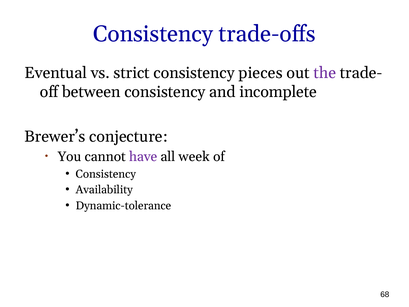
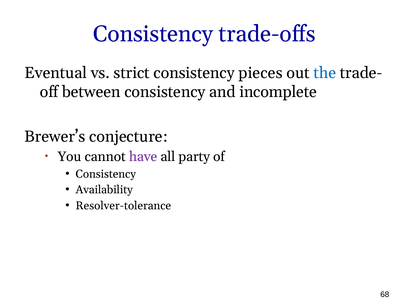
the colour: purple -> blue (325, 73)
week: week -> party (194, 157)
Dynamic-tolerance: Dynamic-tolerance -> Resolver-tolerance (123, 206)
